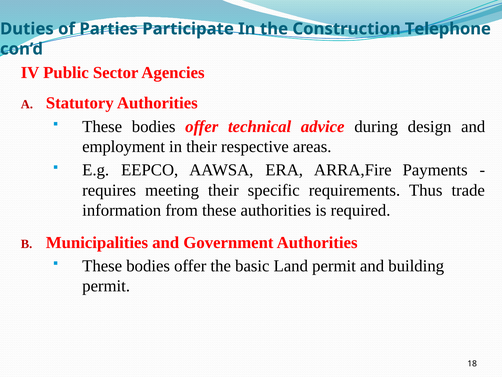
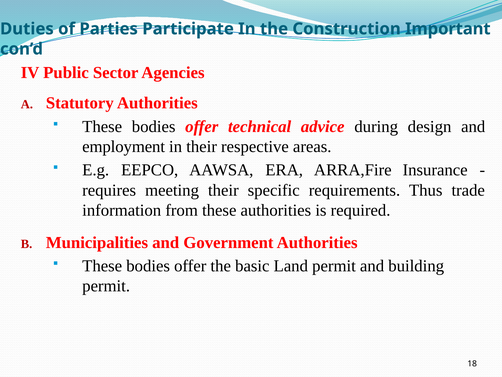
Telephone: Telephone -> Important (448, 29)
Payments: Payments -> Insurance (435, 170)
